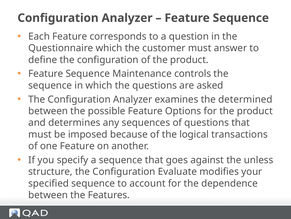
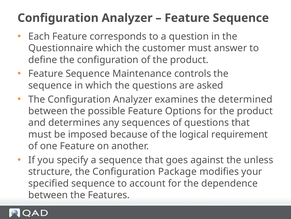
transactions: transactions -> requirement (240, 134)
Evaluate: Evaluate -> Package (177, 171)
